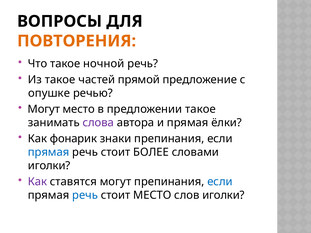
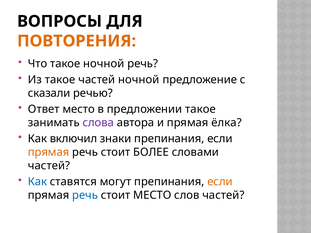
частей прямой: прямой -> ночной (139, 80)
опушке: опушке -> сказали (49, 93)
Могут: Могут -> Ответ (44, 109)
ёлки: ёлки -> ёлка (226, 123)
фонарик: фонарик -> включил (73, 139)
прямая colour: blue -> orange (49, 152)
иголки: иголки -> частей (49, 166)
Как colour: purple -> blue (38, 182)
если colour: blue -> orange (220, 182)
слов иголки: иголки -> частей (223, 195)
